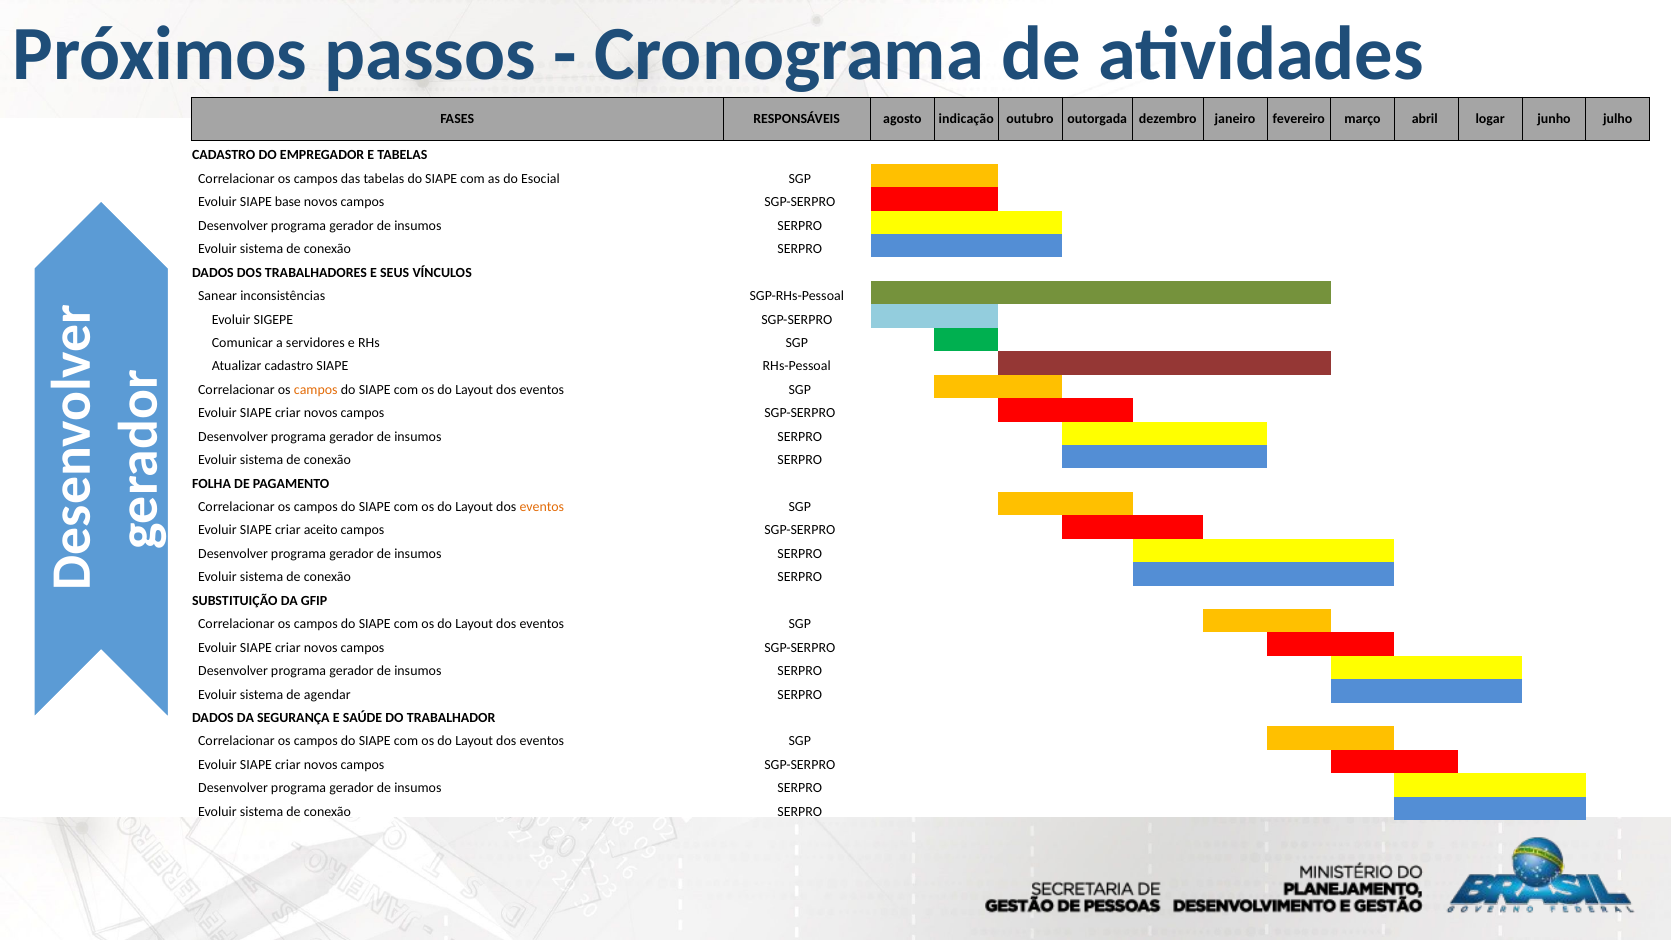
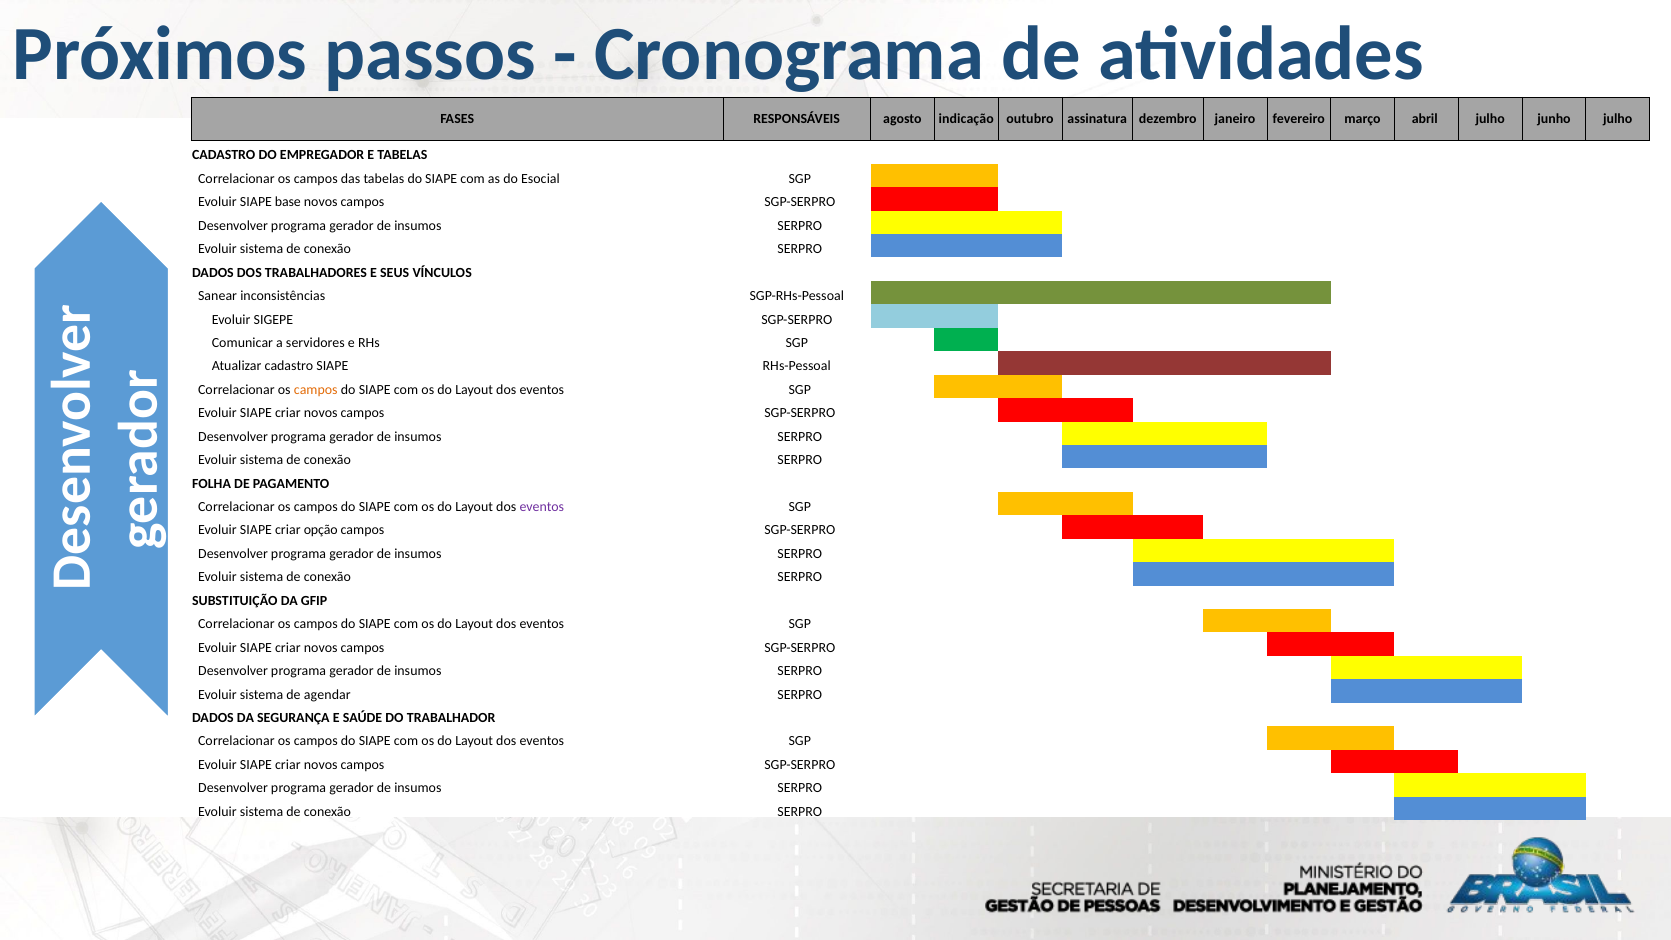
outorgada: outorgada -> assinatura (1097, 119)
abril logar: logar -> julho (1490, 119)
eventos colour: orange -> purple (542, 507)
aceito: aceito -> opção (321, 530)
